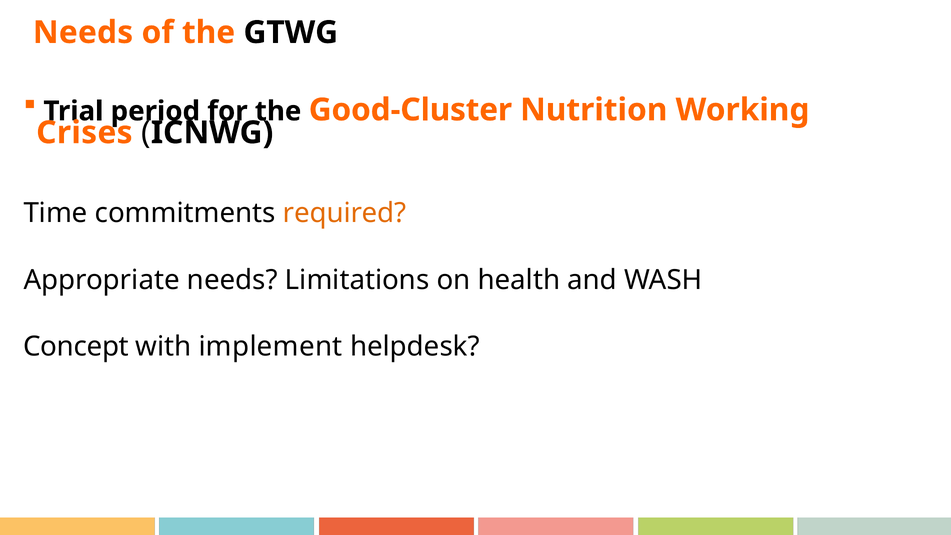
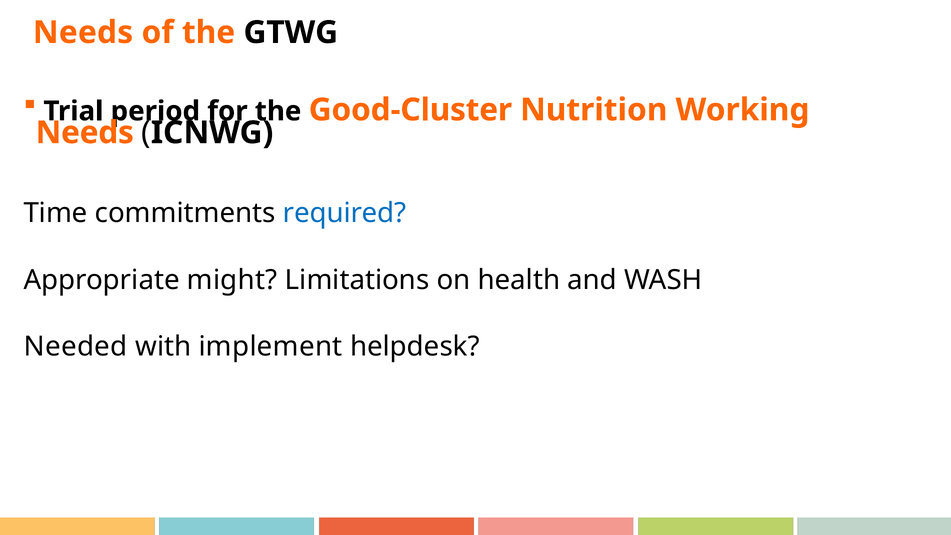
Crises: Crises -> Needs (85, 133)
required colour: orange -> blue (345, 213)
Appropriate needs: needs -> might (232, 280)
Concept: Concept -> Needed (76, 346)
